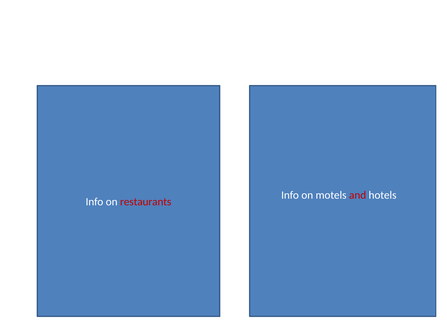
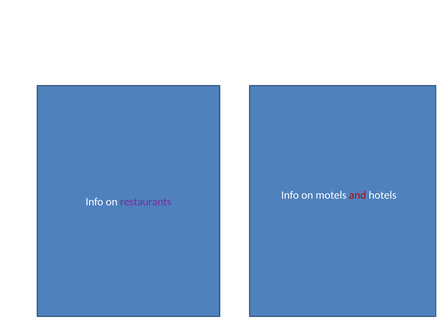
restaurants colour: red -> purple (146, 202)
